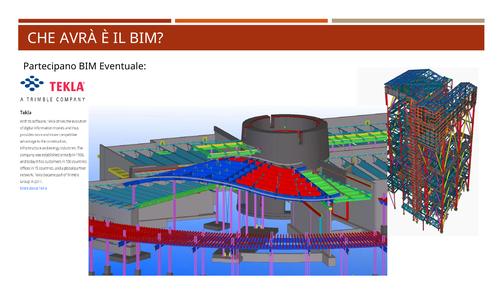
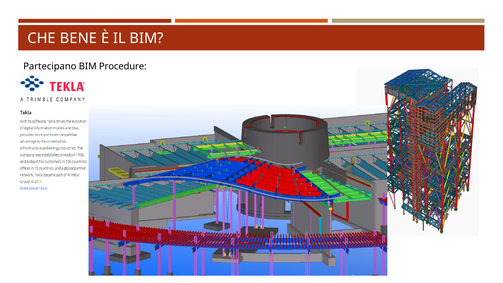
AVRÀ: AVRÀ -> BENE (78, 38)
Eventuale: Eventuale -> Procedure (123, 66)
